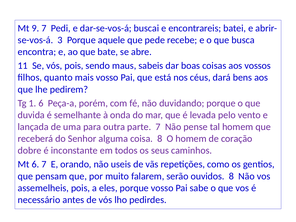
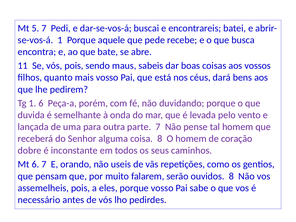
9: 9 -> 5 (35, 28)
3: 3 -> 1 (60, 40)
